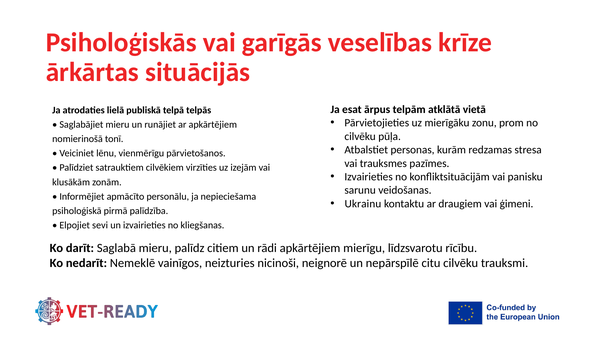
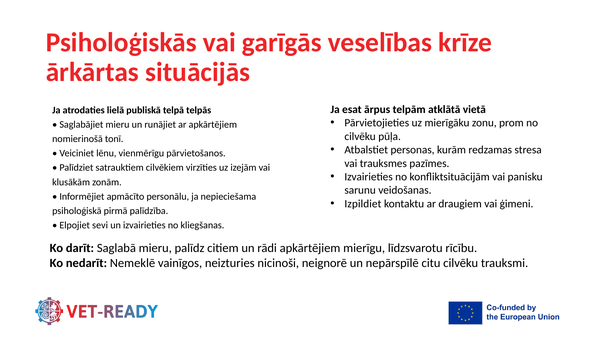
Ukrainu: Ukrainu -> Izpildiet (363, 204)
